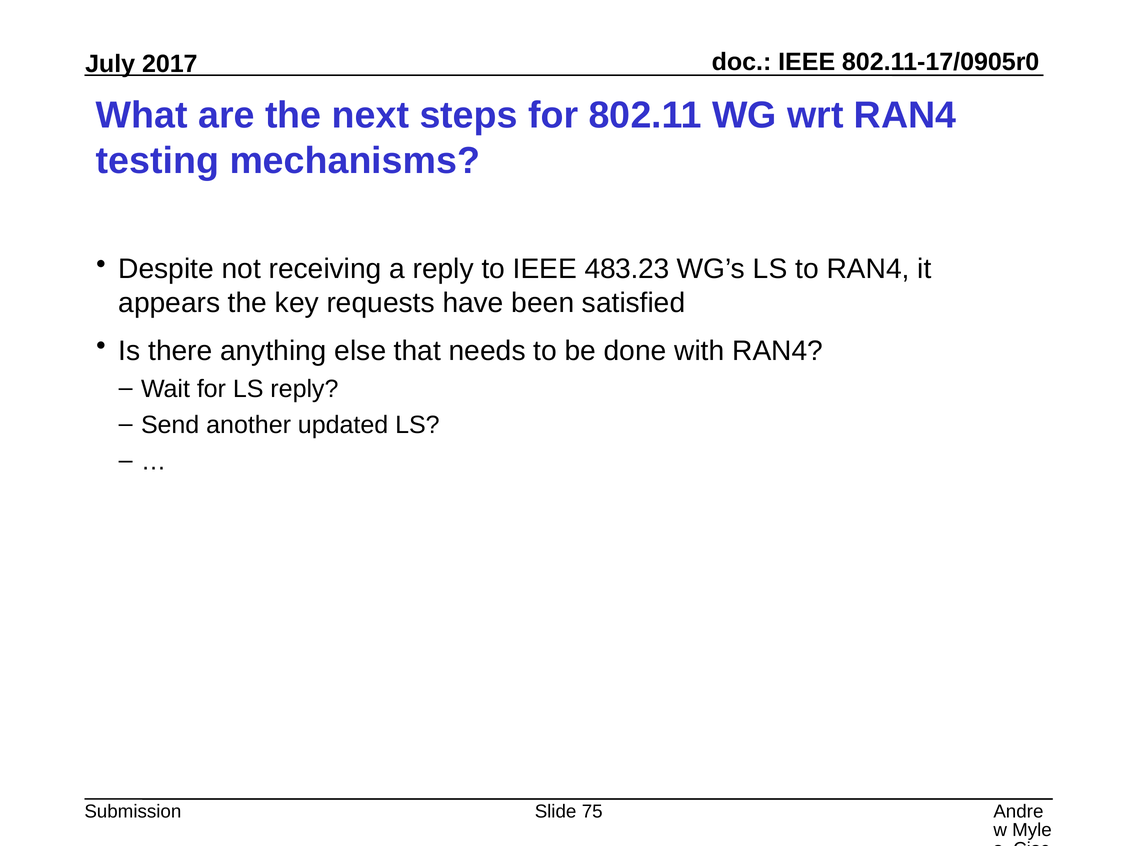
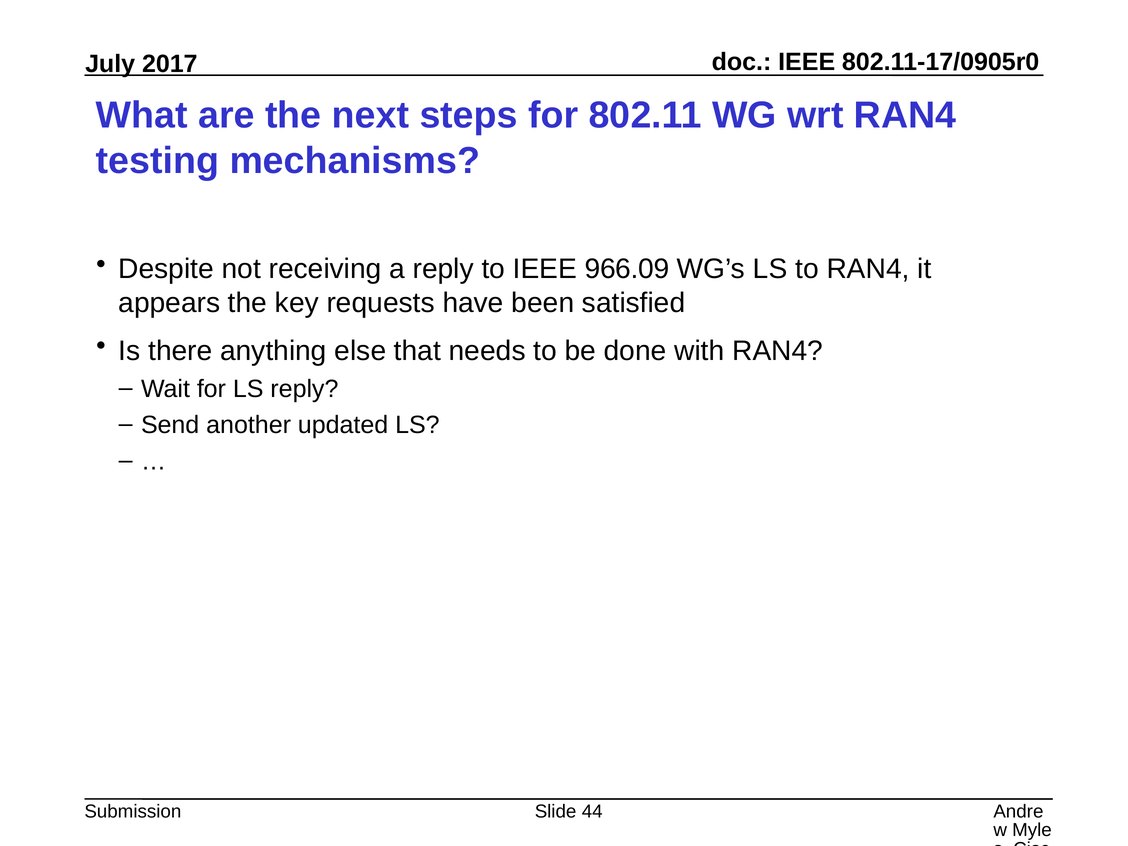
483.23: 483.23 -> 966.09 (627, 269)
75: 75 -> 44 (592, 811)
